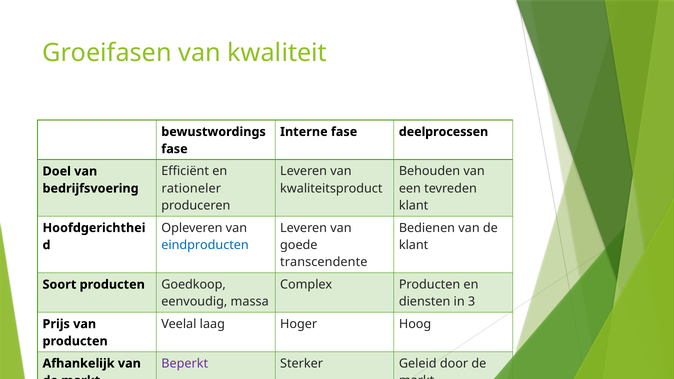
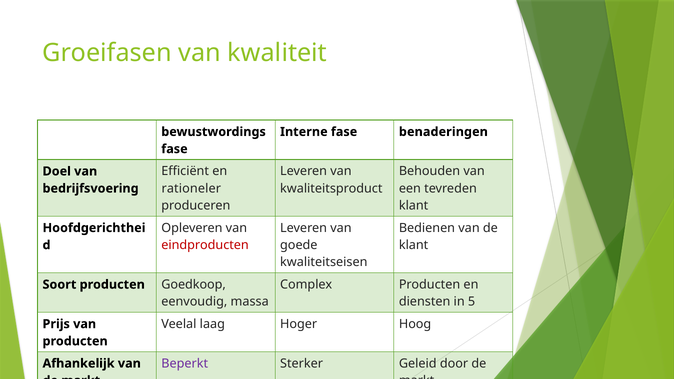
deelprocessen: deelprocessen -> benaderingen (443, 132)
eindproducten colour: blue -> red (205, 245)
transcendente: transcendente -> kwaliteitseisen (324, 262)
3: 3 -> 5 (472, 302)
